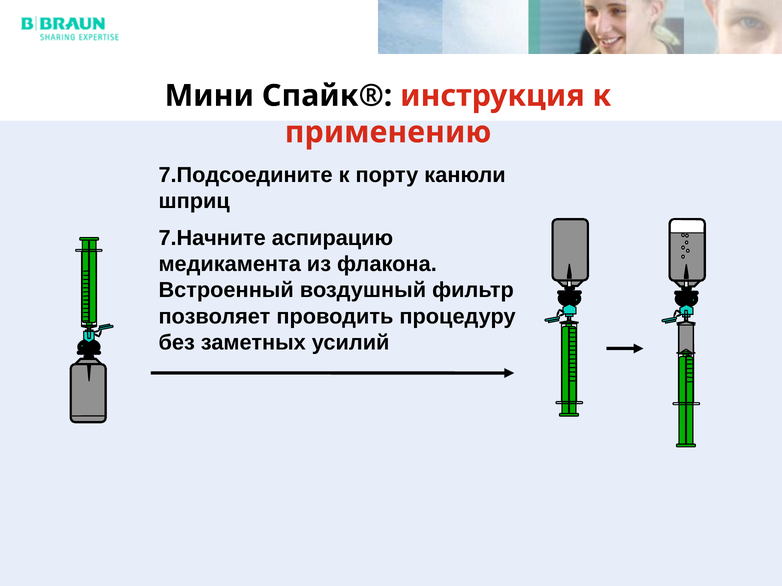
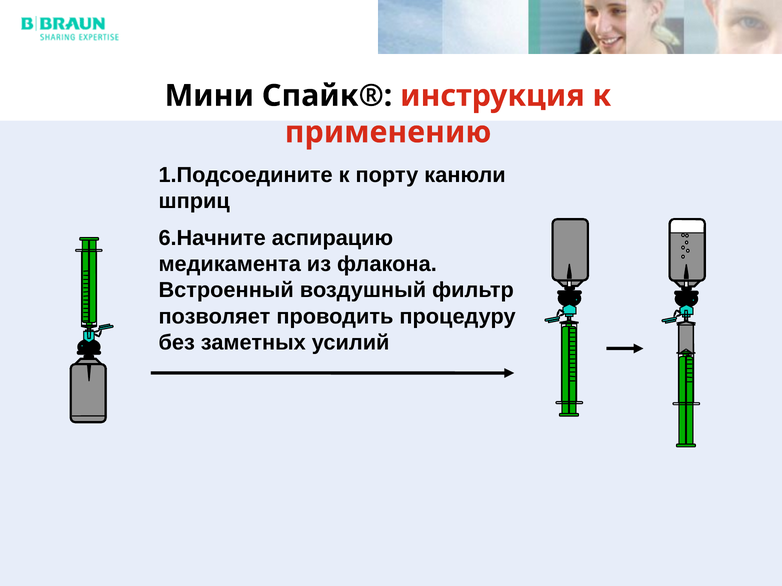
7.Подсоедините: 7.Подсоедините -> 1.Подсоедините (246, 175)
7.Начните: 7.Начните -> 6.Начните (212, 238)
